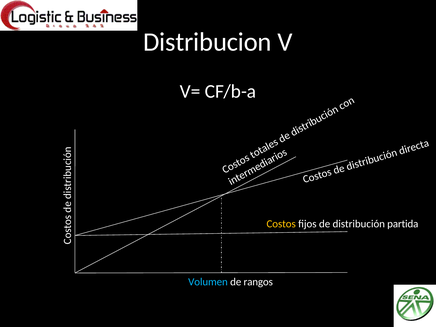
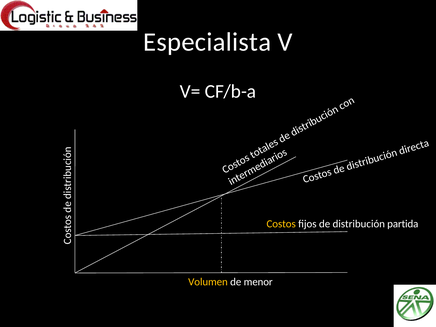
Distribucion: Distribucion -> Especialista (207, 42)
Volumen colour: light blue -> yellow (208, 282)
rangos: rangos -> menor (258, 282)
